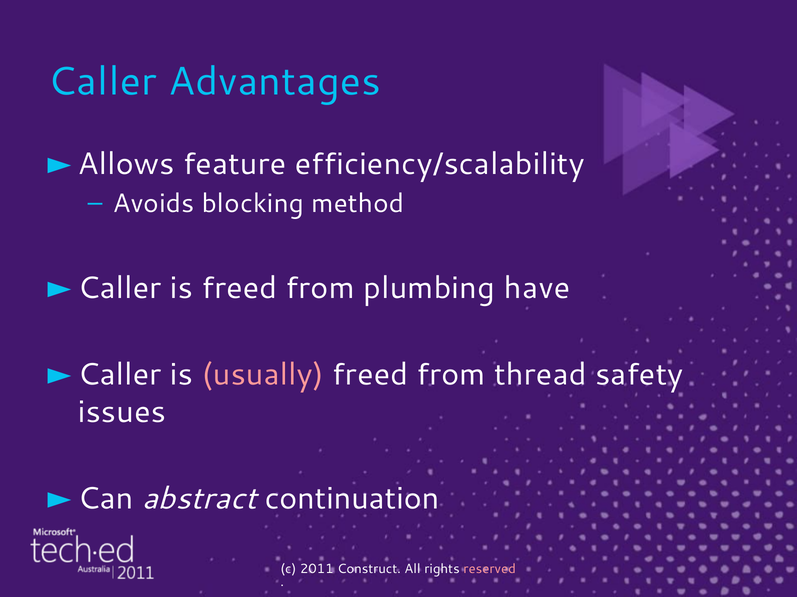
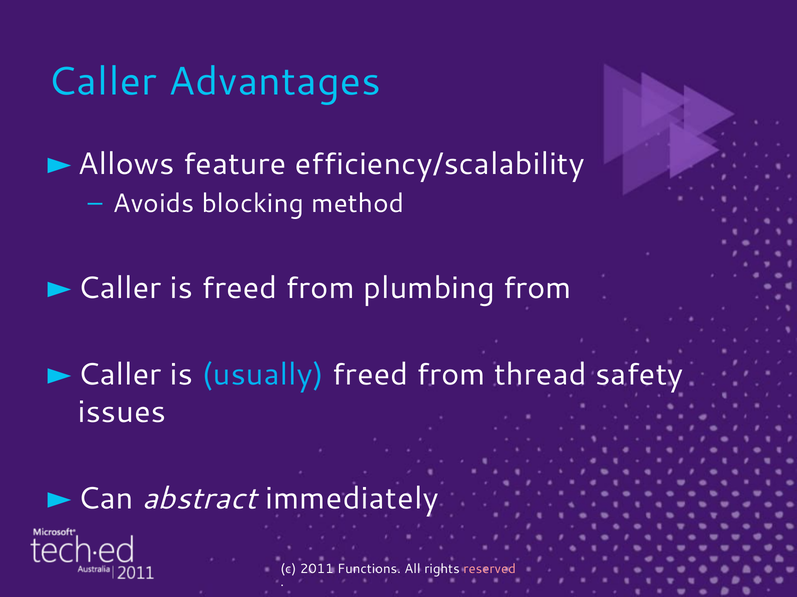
plumbing have: have -> from (537, 288)
usually colour: pink -> light blue (263, 375)
continuation: continuation -> immediately (352, 499)
Construct: Construct -> Functions (369, 569)
